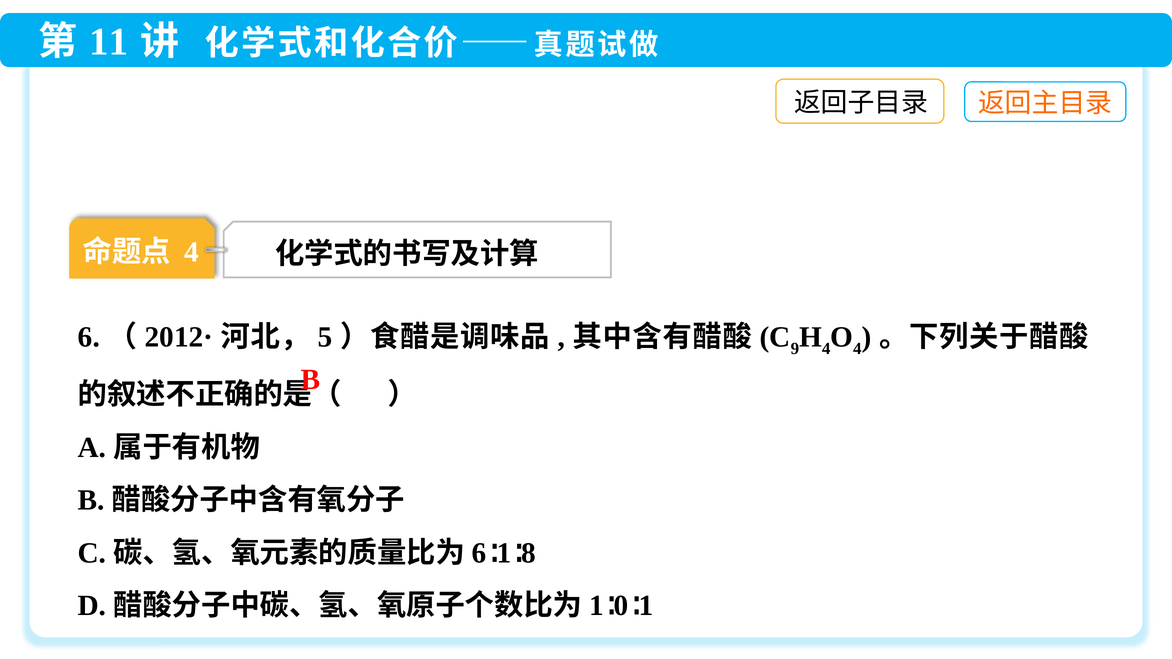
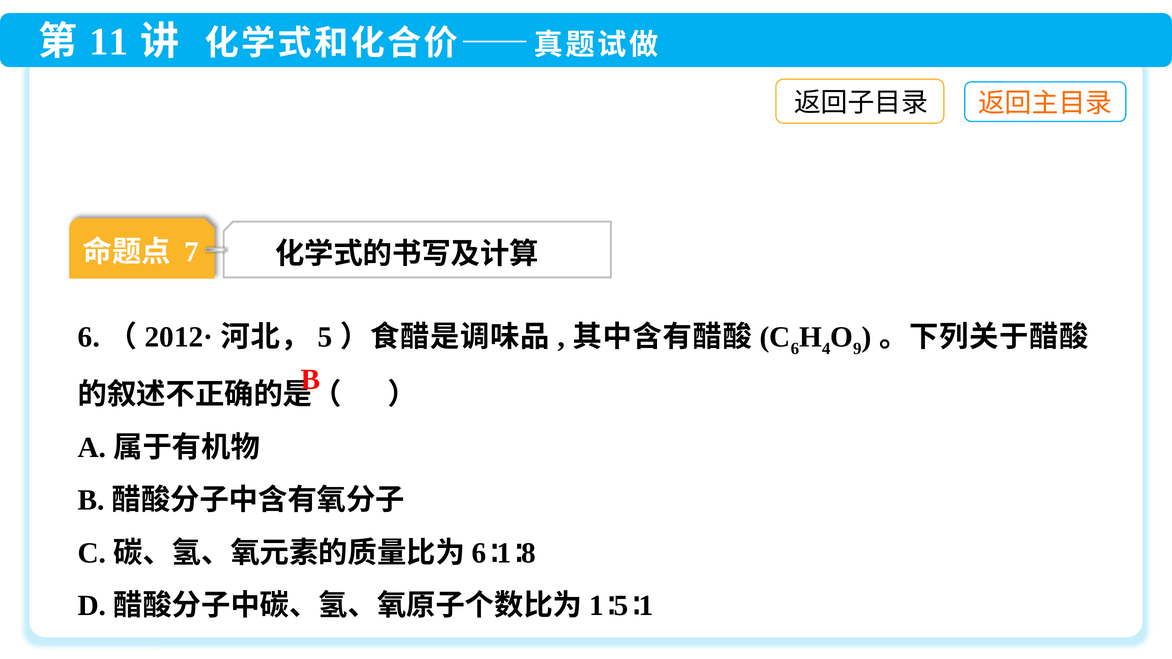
4: 4 -> 7 (192, 252)
9: 9 -> 6 (795, 349)
4: 4 -> 9 (857, 349)
0: 0 -> 5 (621, 606)
